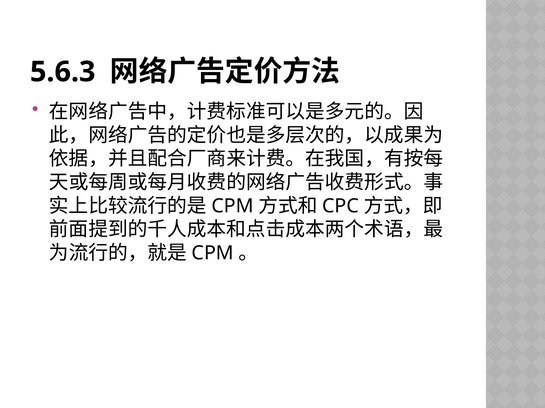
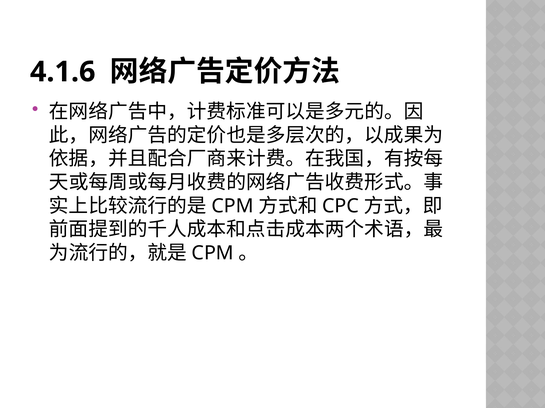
5.6.3: 5.6.3 -> 4.1.6 (63, 72)
